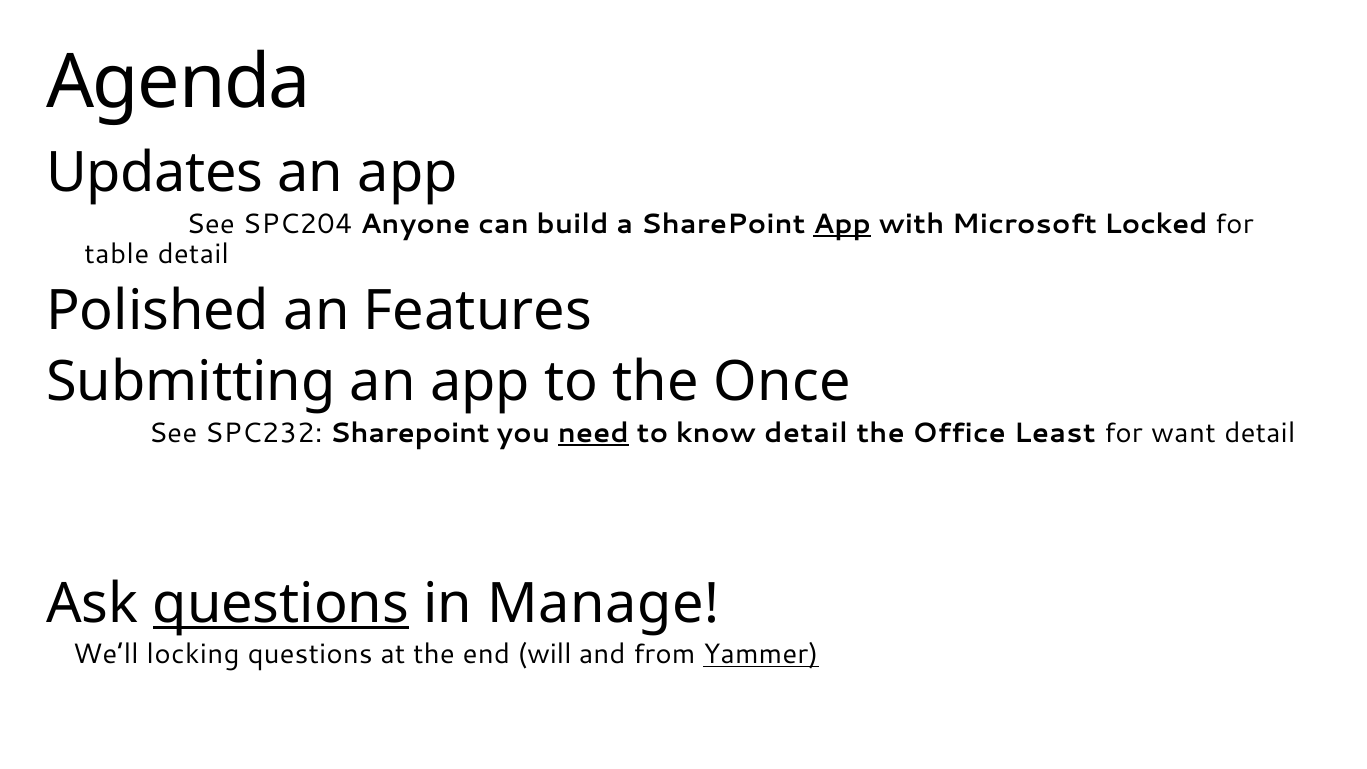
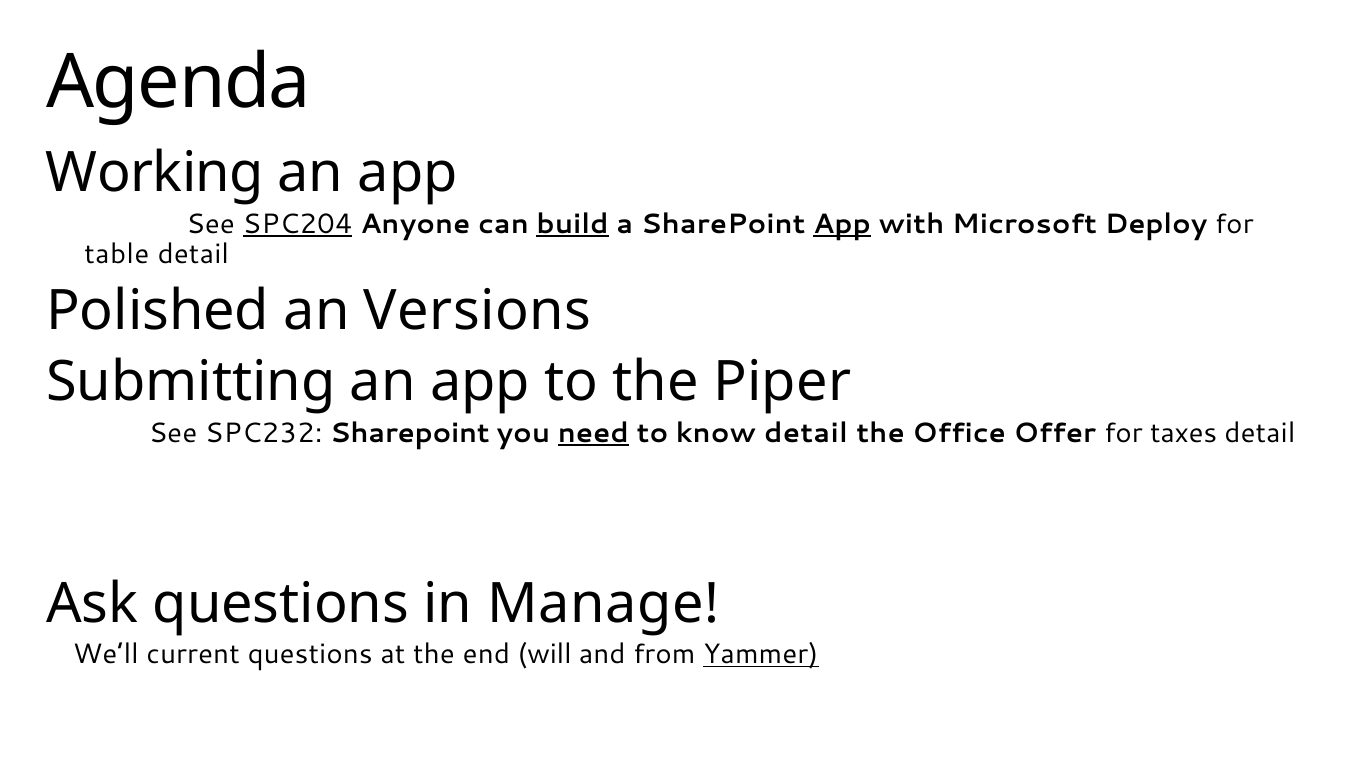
Updates: Updates -> Working (155, 173)
SPC204 underline: none -> present (298, 224)
build underline: none -> present (573, 224)
Locked: Locked -> Deploy (1156, 224)
Features: Features -> Versions (478, 311)
Once: Once -> Piper (782, 382)
Least: Least -> Offer (1055, 433)
want: want -> taxes (1184, 433)
questions underline: present -> none (281, 603)
locking: locking -> current (193, 654)
